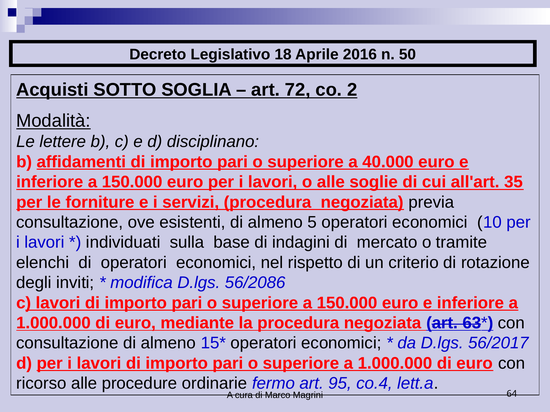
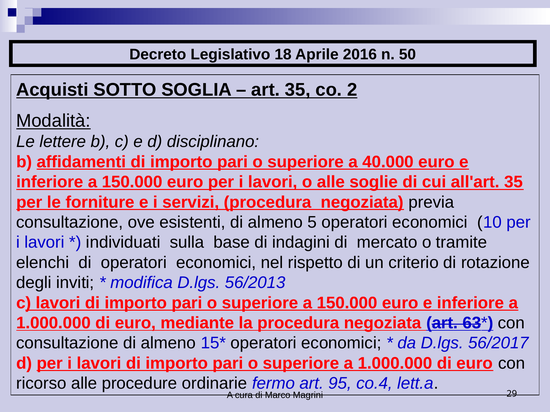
art 72: 72 -> 35 (298, 90)
56/2086: 56/2086 -> 56/2013 (255, 283)
64: 64 -> 29 (512, 394)
